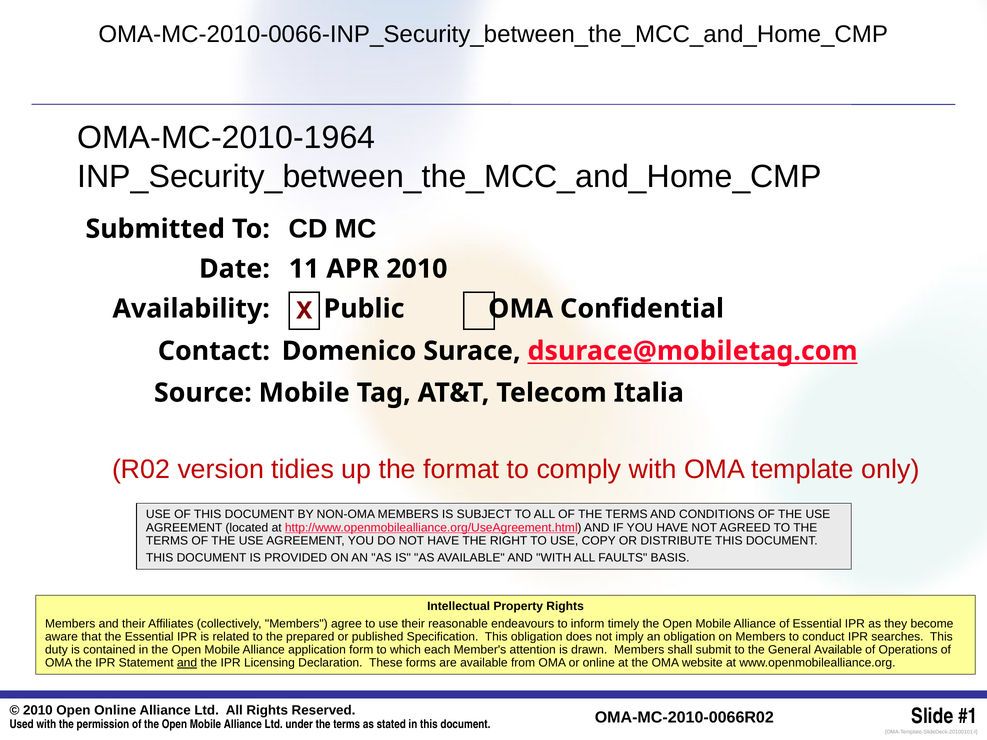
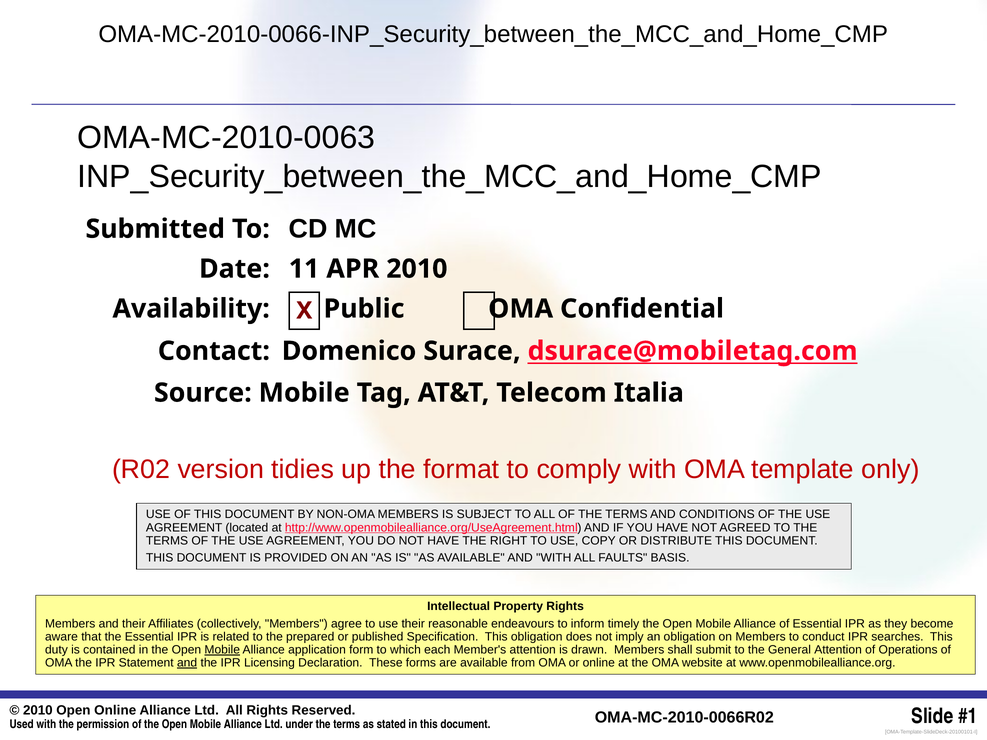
OMA-MC-2010-1964: OMA-MC-2010-1964 -> OMA-MC-2010-0063 (226, 137)
Mobile underline: none -> present (222, 650)
General Available: Available -> Attention (838, 650)
